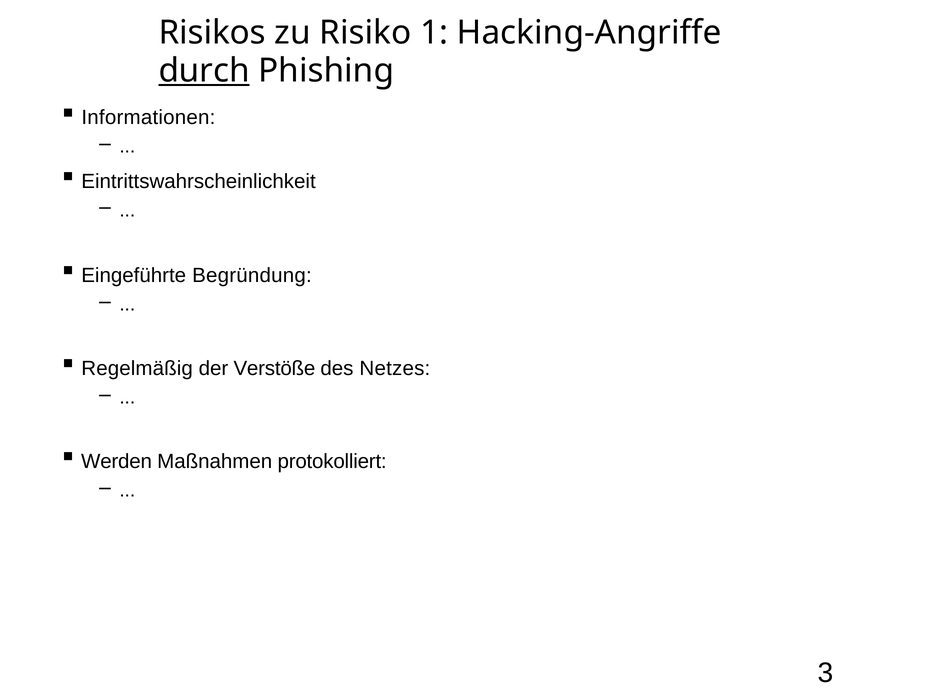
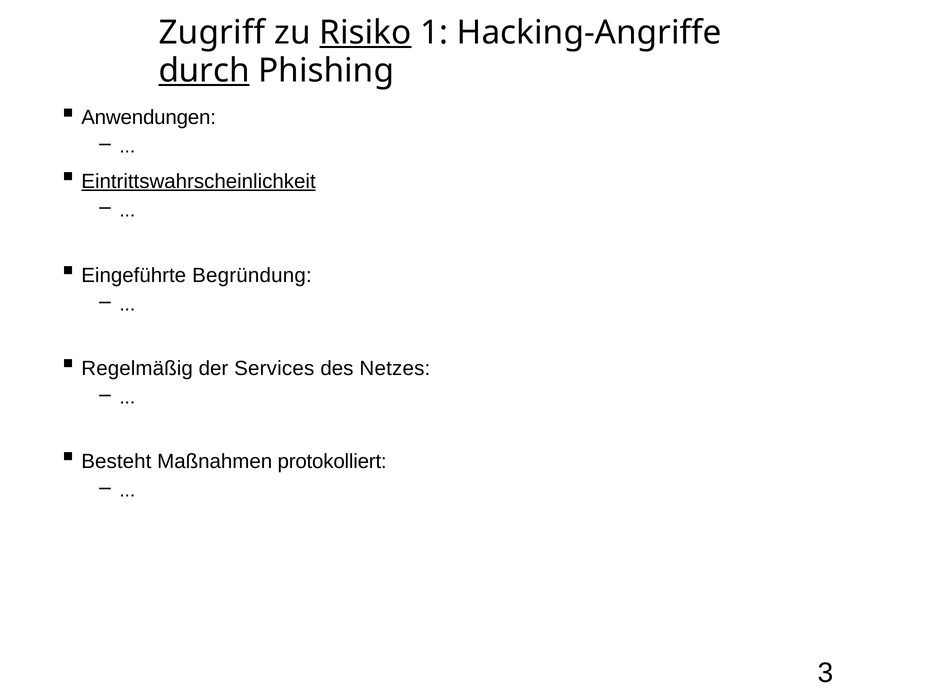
Risikos: Risikos -> Zugriff (212, 32)
Risiko underline: none -> present (365, 32)
Informationen: Informationen -> Anwendungen (149, 118)
Eintrittswahrscheinlichkeit underline: none -> present (199, 181)
Verstöße: Verstöße -> Services (274, 368)
Werden: Werden -> Besteht (116, 461)
